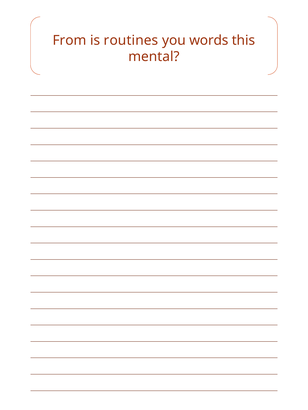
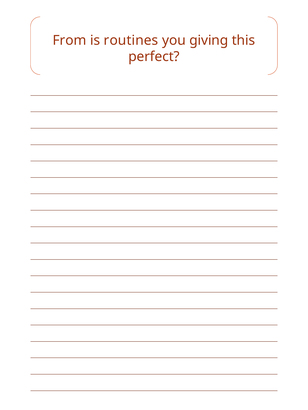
words: words -> giving (209, 40)
mental: mental -> perfect (154, 57)
